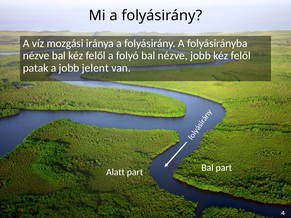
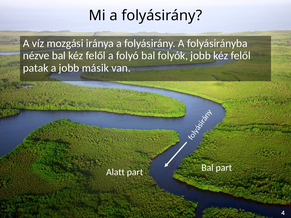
bal nézve: nézve -> folyók (173, 56)
jelent: jelent -> másik (95, 68)
